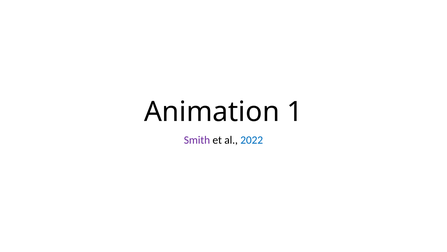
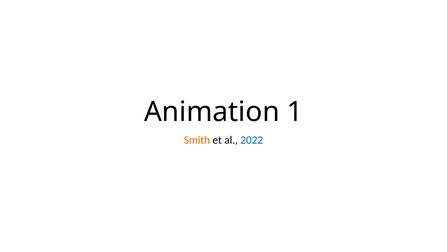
Smith colour: purple -> orange (197, 140)
